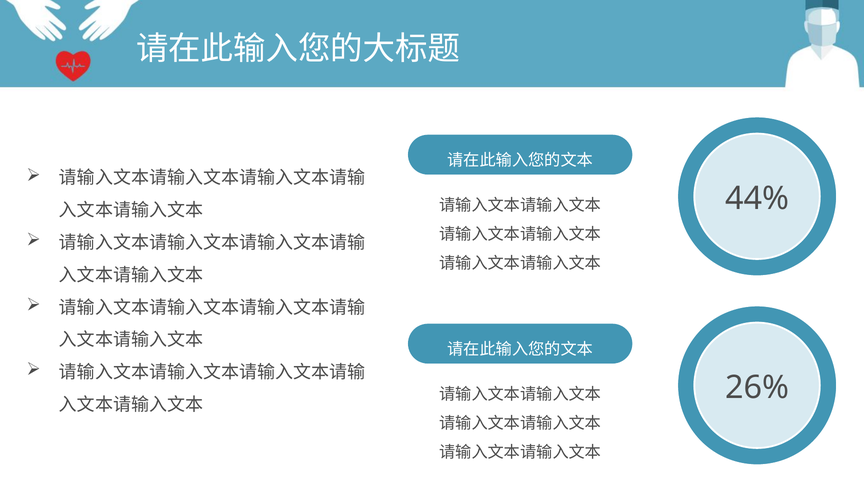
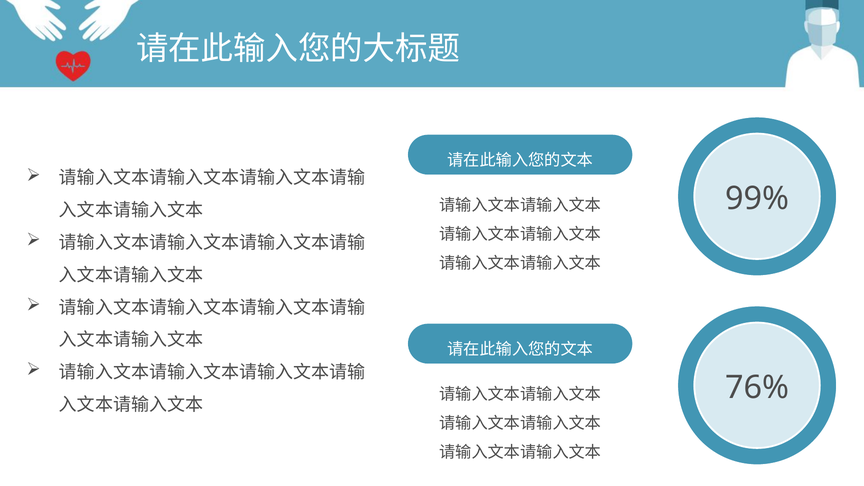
44%: 44% -> 99% (757, 199)
26%: 26% -> 76% (757, 388)
